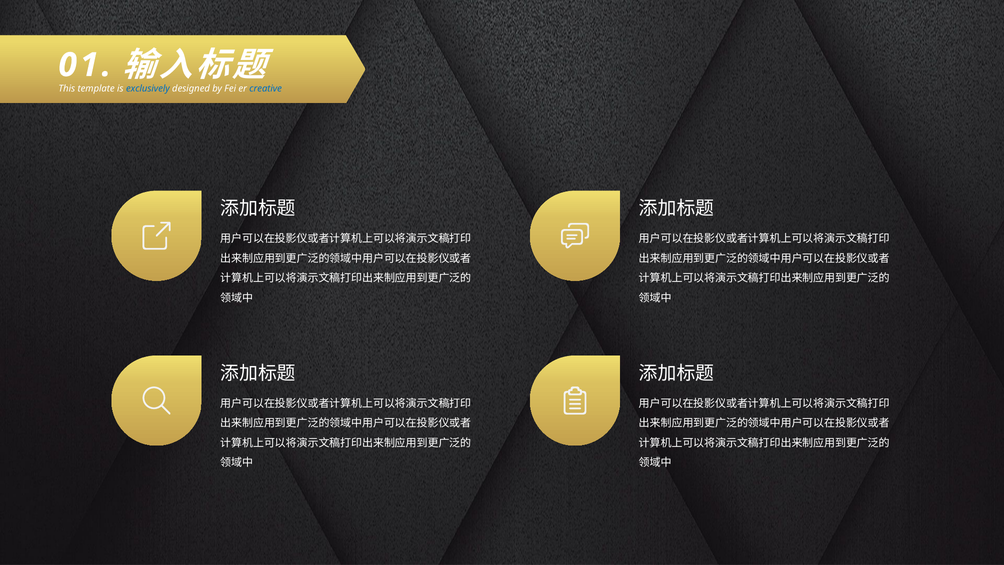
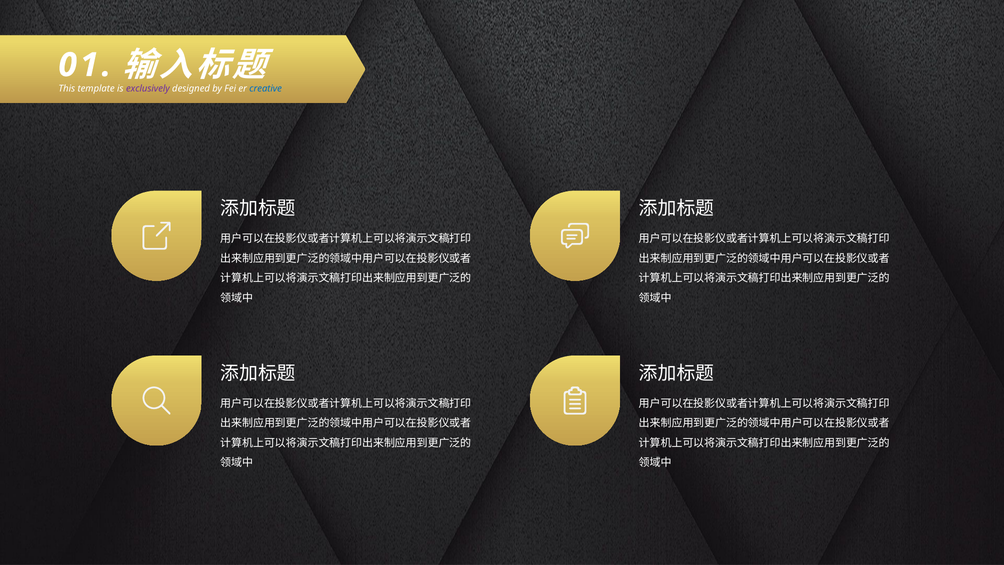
exclusively colour: blue -> purple (148, 89)
